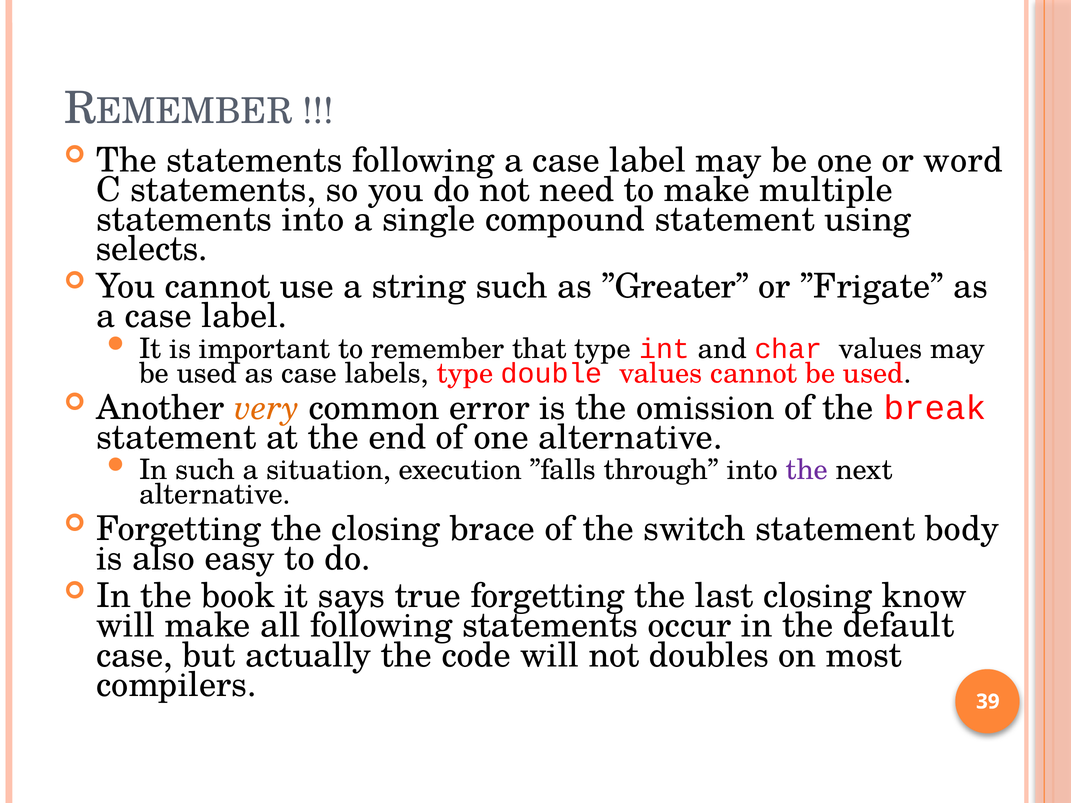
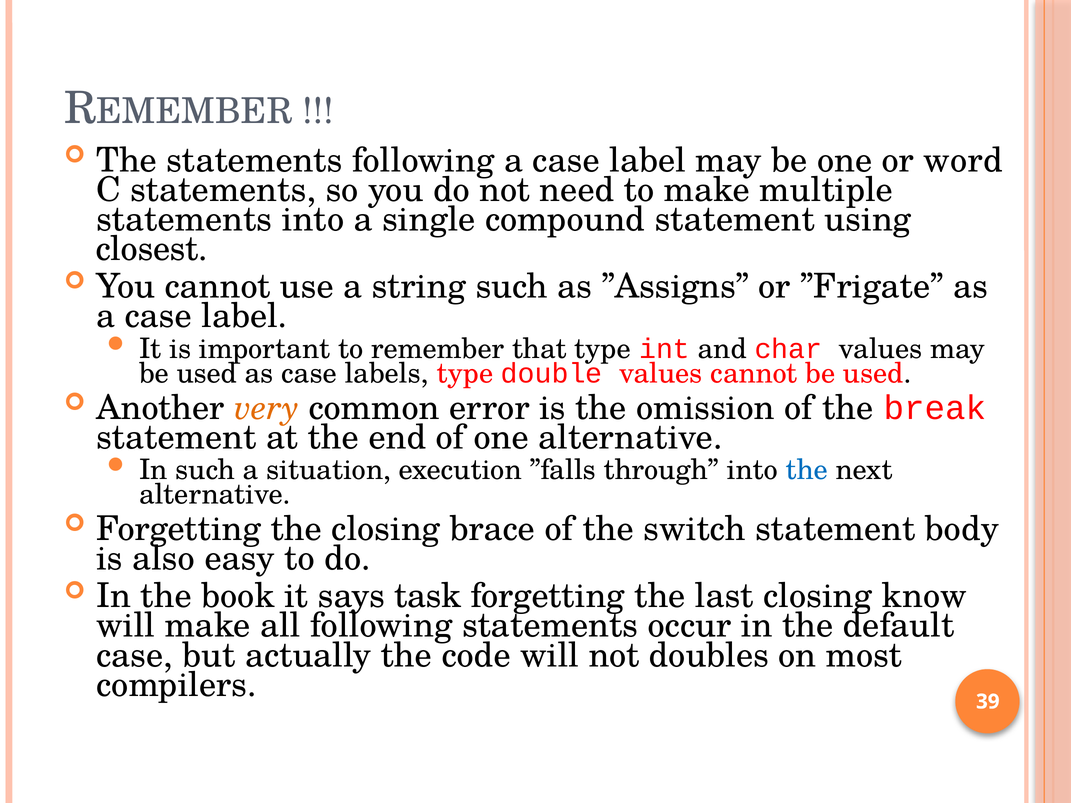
selects: selects -> closest (152, 249)
”Greater: ”Greater -> ”Assigns (675, 287)
the colour: purple -> blue (807, 470)
true: true -> task (428, 596)
